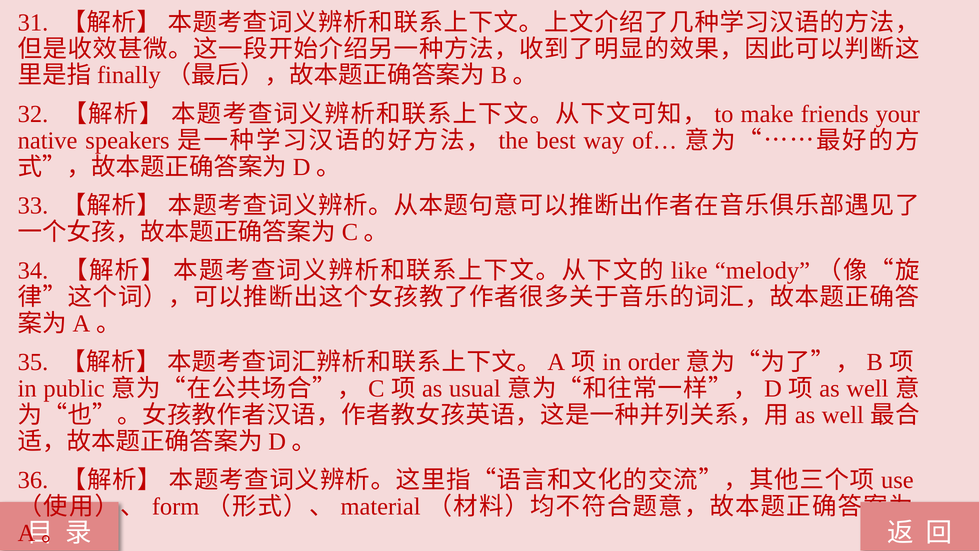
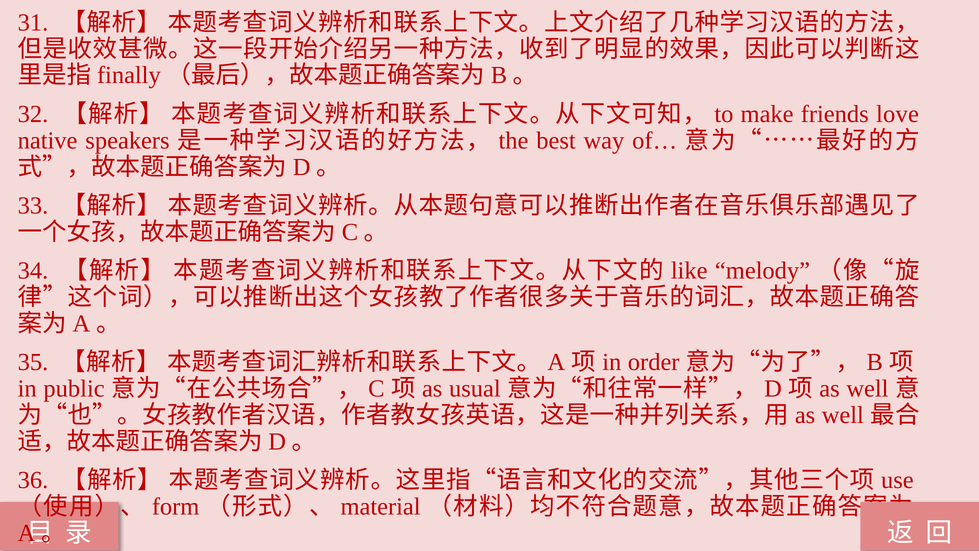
your: your -> love (897, 114)
